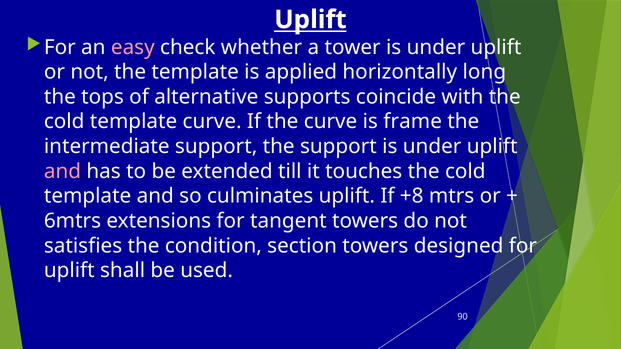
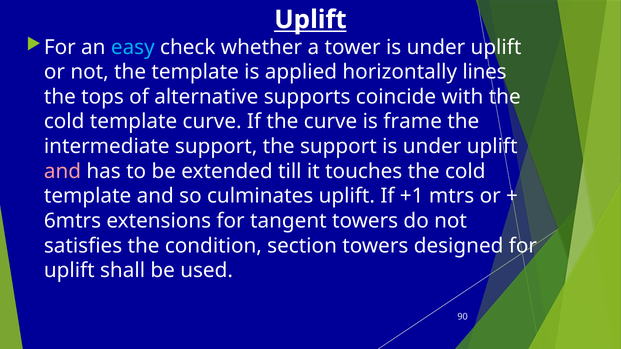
easy colour: pink -> light blue (133, 47)
long: long -> lines (484, 72)
+8: +8 -> +1 (412, 196)
